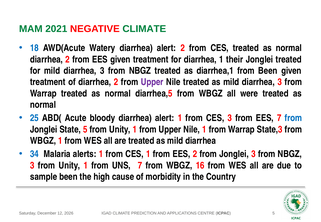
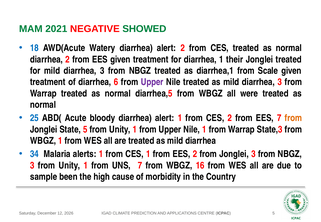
NEGATIVE CLIMATE: CLIMATE -> SHOWED (144, 29)
from Been: Been -> Scale (268, 71)
of diarrhea 2: 2 -> 6 (116, 82)
CES 3: 3 -> 2 (230, 118)
from colour: blue -> orange (293, 118)
